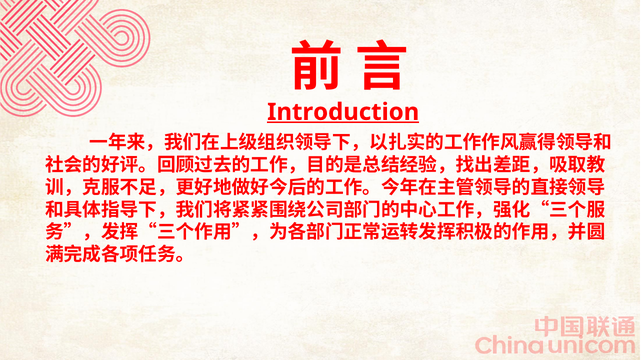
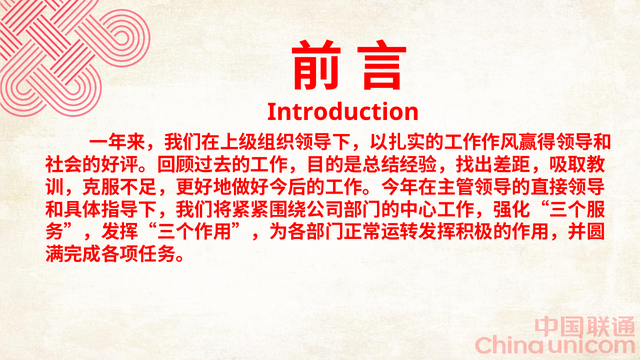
Introduction underline: present -> none (343, 112)
